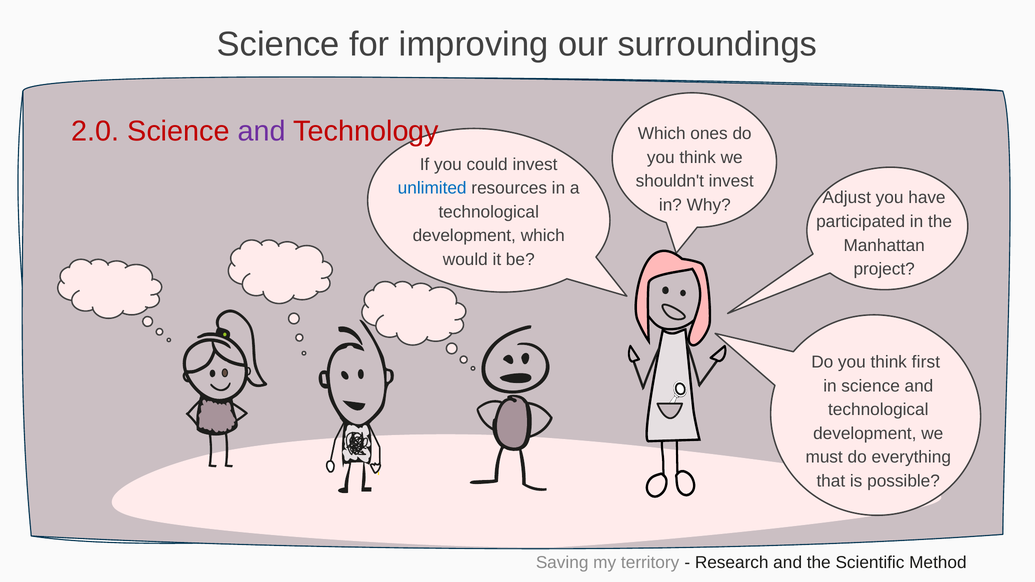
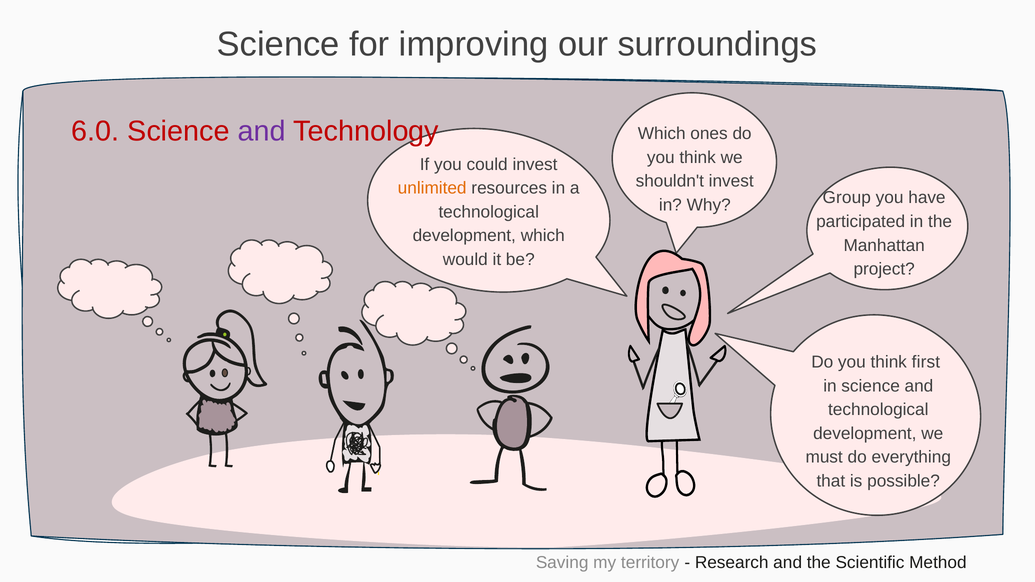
2.0: 2.0 -> 6.0 (95, 131)
unlimited colour: blue -> orange (432, 188)
Adjust: Adjust -> Group (847, 198)
